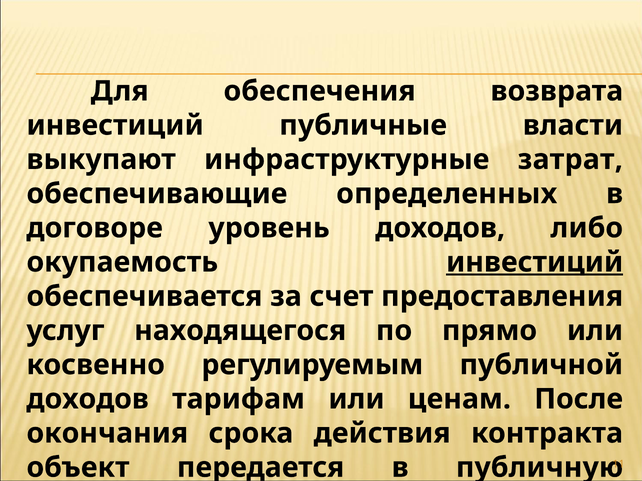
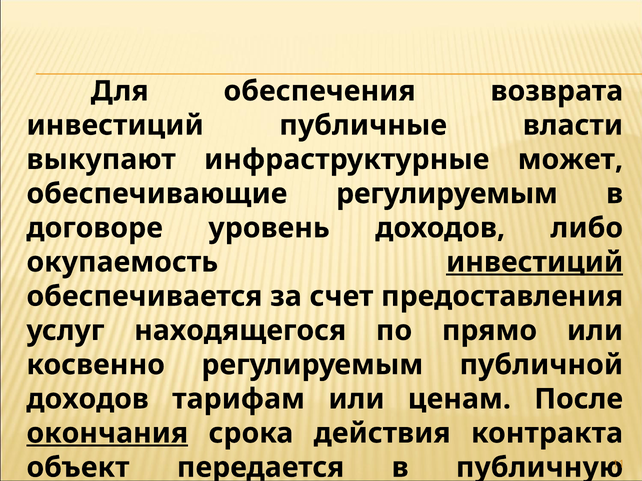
затрат: затрат -> может (570, 160)
обеспечивающие определенных: определенных -> регулируемым (447, 194)
окончания underline: none -> present (107, 434)
